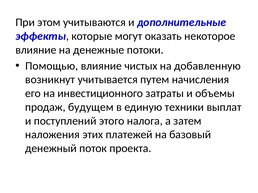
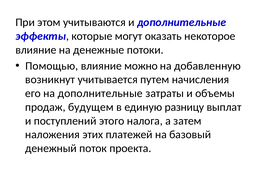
чистых: чистых -> можно (141, 66)
на инвестиционного: инвестиционного -> дополнительные (100, 94)
техники: техники -> разницу (184, 107)
